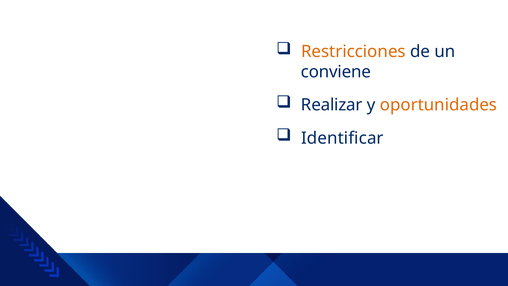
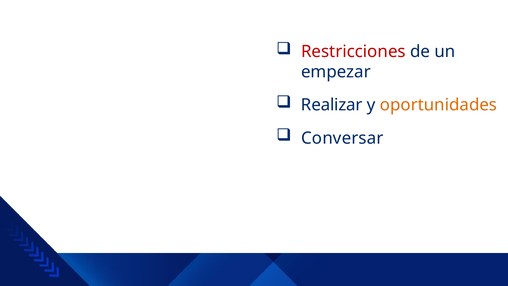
Restricciones colour: orange -> red (353, 52)
conviene: conviene -> empezar (336, 72)
Identificar: Identificar -> Conversar (342, 138)
